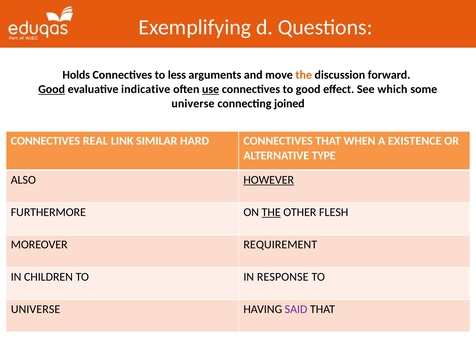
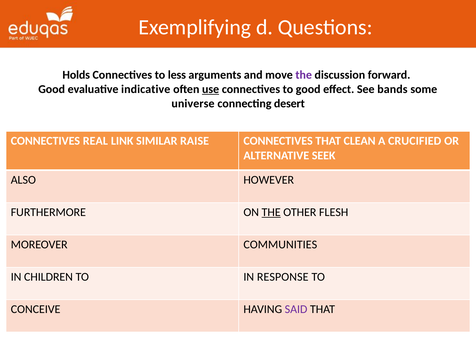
the colour: orange -> purple (304, 75)
Good underline: present -> none (52, 89)
which: which -> bands (392, 89)
joined: joined -> desert (289, 104)
HARD: HARD -> RAISE (195, 141)
WHEN: WHEN -> CLEAN (360, 141)
EXISTENCE: EXISTENCE -> CRUCIFIED (415, 141)
TYPE: TYPE -> SEEK (324, 156)
HOWEVER underline: present -> none (269, 180)
REQUIREMENT: REQUIREMENT -> COMMUNITIES (280, 245)
UNIVERSE: UNIVERSE -> CONCEIVE (36, 309)
